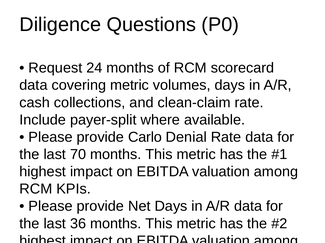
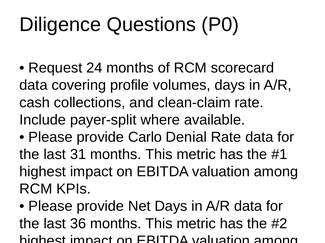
covering metric: metric -> profile (130, 85)
70: 70 -> 31 (78, 155)
